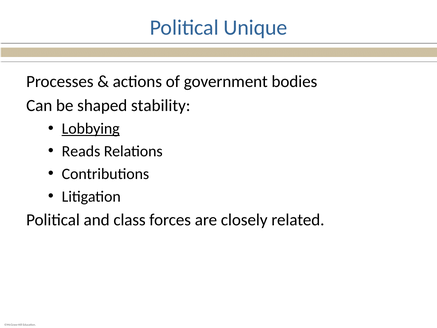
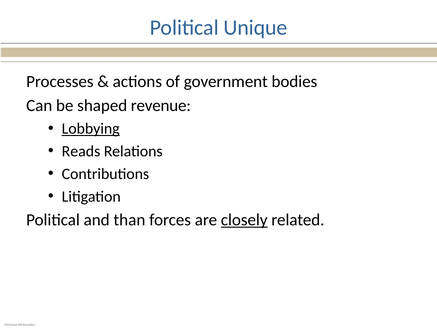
stability: stability -> revenue (161, 105)
class: class -> than (129, 220)
closely underline: none -> present (244, 220)
